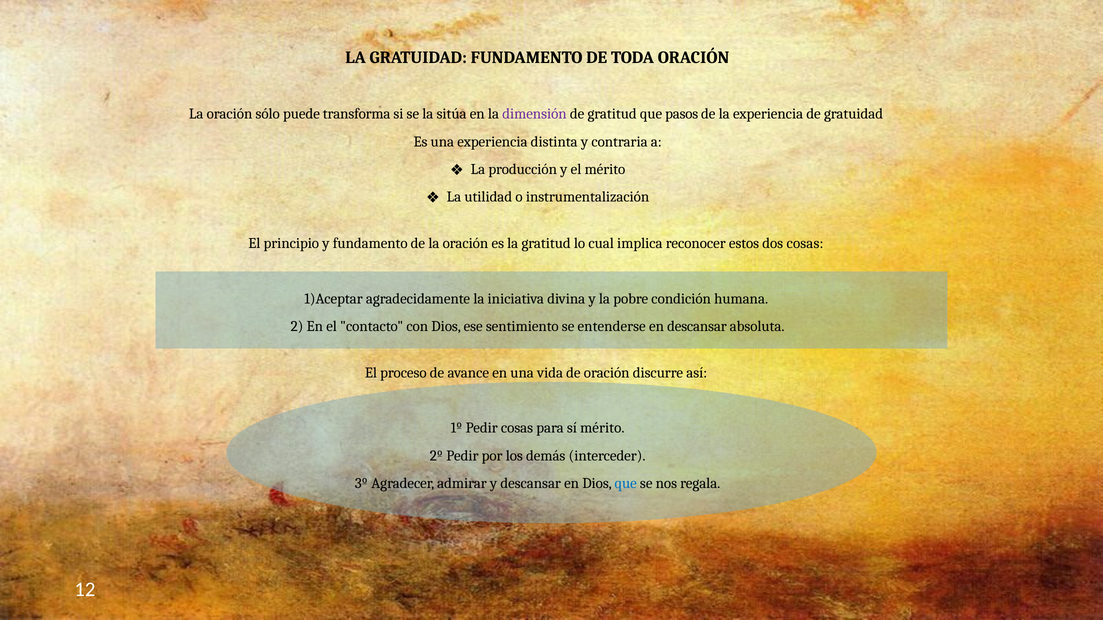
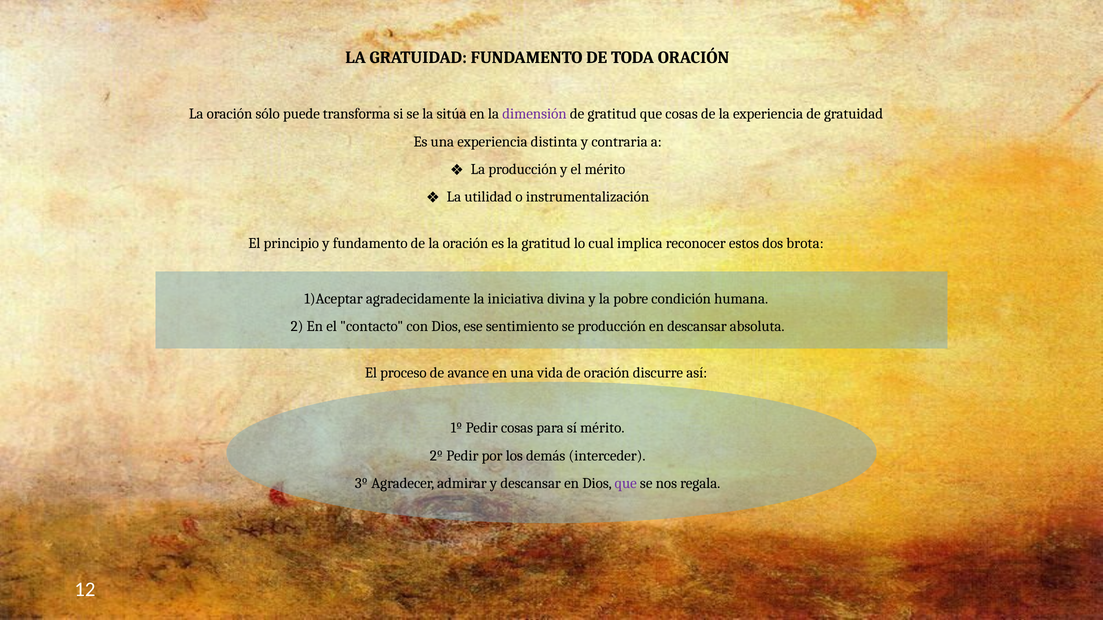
que pasos: pasos -> cosas (682, 114)
dos cosas: cosas -> brota (805, 244)
se entenderse: entenderse -> producción (612, 326)
que colour: blue -> purple (626, 484)
